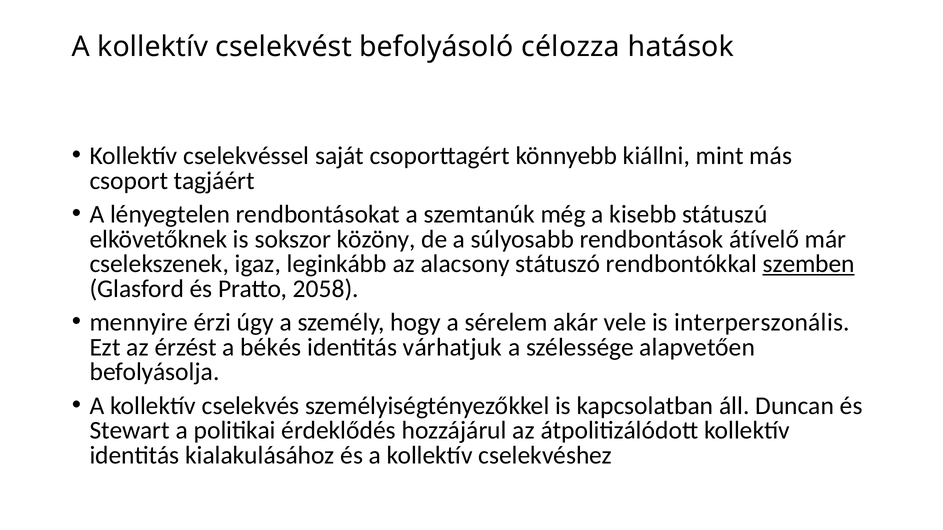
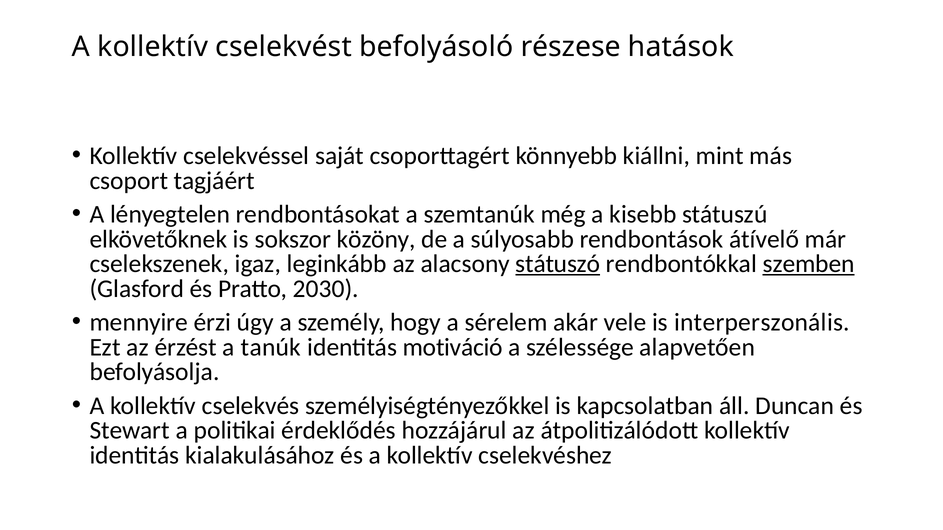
célozza: célozza -> részese (571, 47)
státuszó underline: none -> present (558, 264)
2058: 2058 -> 2030 (326, 289)
békés: békés -> tanúk (271, 347)
várhatjuk: várhatjuk -> motiváció (453, 347)
